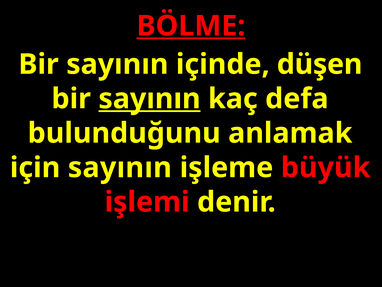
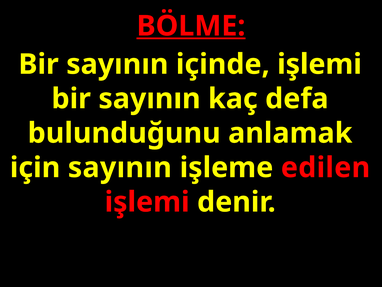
içinde düşen: düşen -> işlemi (320, 64)
sayının underline: present -> none (150, 99)
büyük: büyük -> edilen (326, 167)
